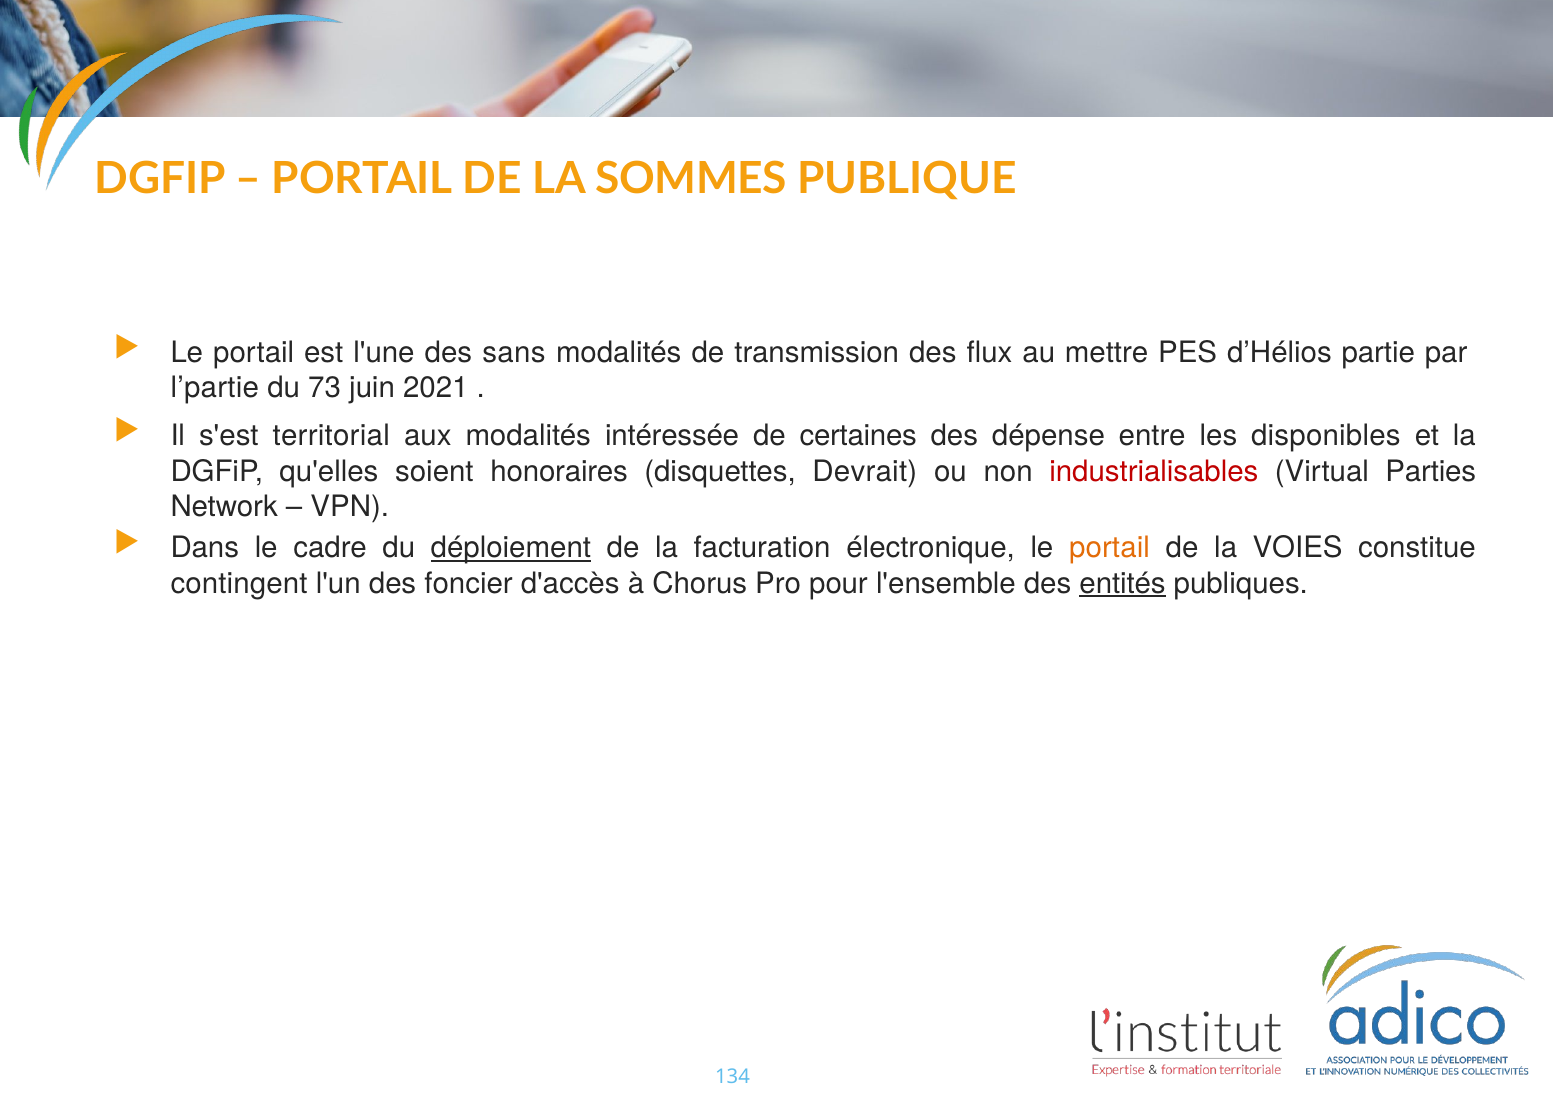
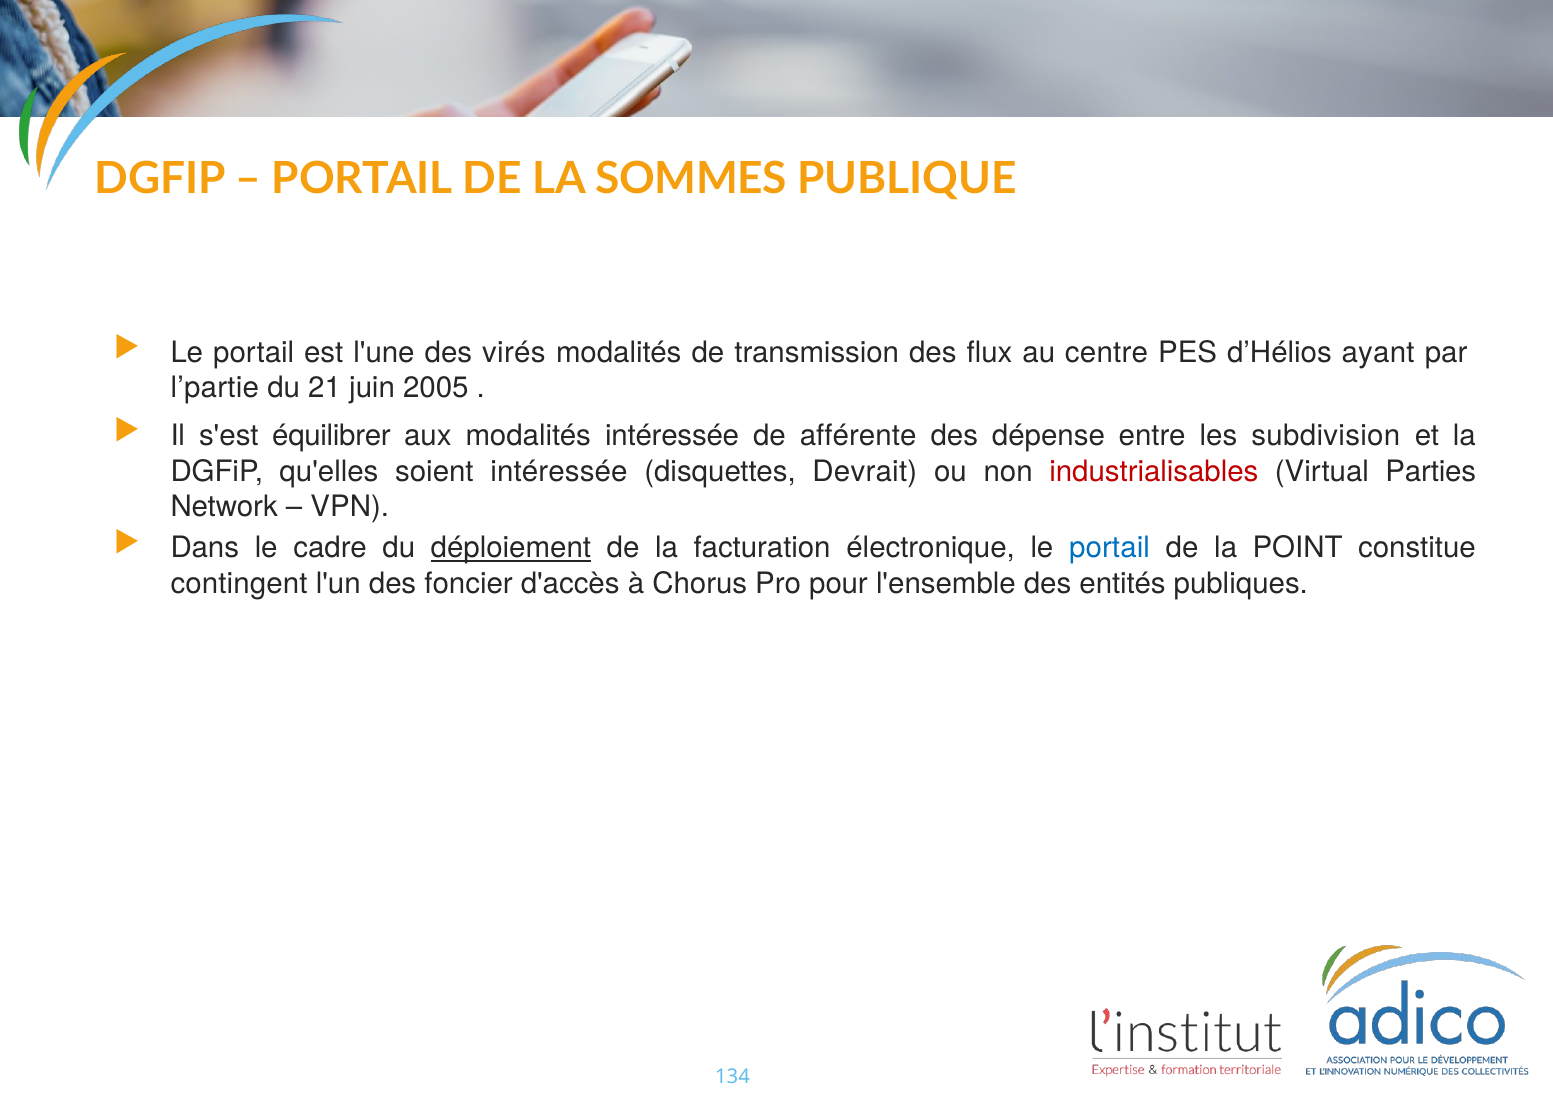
sans: sans -> virés (514, 352)
mettre: mettre -> centre (1106, 352)
partie: partie -> ayant (1378, 352)
73: 73 -> 21 (325, 388)
2021: 2021 -> 2005 (436, 388)
territorial: territorial -> équilibrer (331, 436)
certaines: certaines -> afférente (858, 436)
disponibles: disponibles -> subdivision (1326, 436)
soient honoraires: honoraires -> intéressée (559, 471)
portail colour: orange -> blue (1110, 548)
VOIES: VOIES -> POINT (1298, 548)
entités underline: present -> none (1123, 584)
